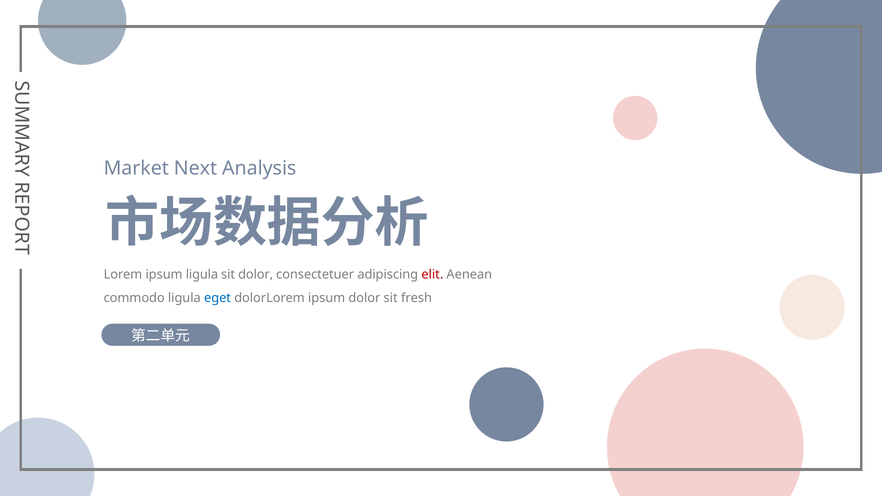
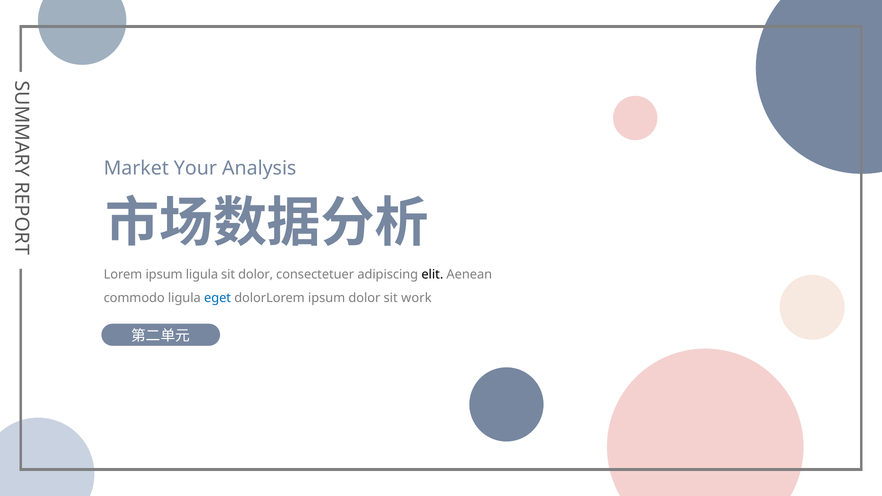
Next: Next -> Your (195, 168)
elit colour: red -> black (432, 275)
fresh: fresh -> work (416, 298)
